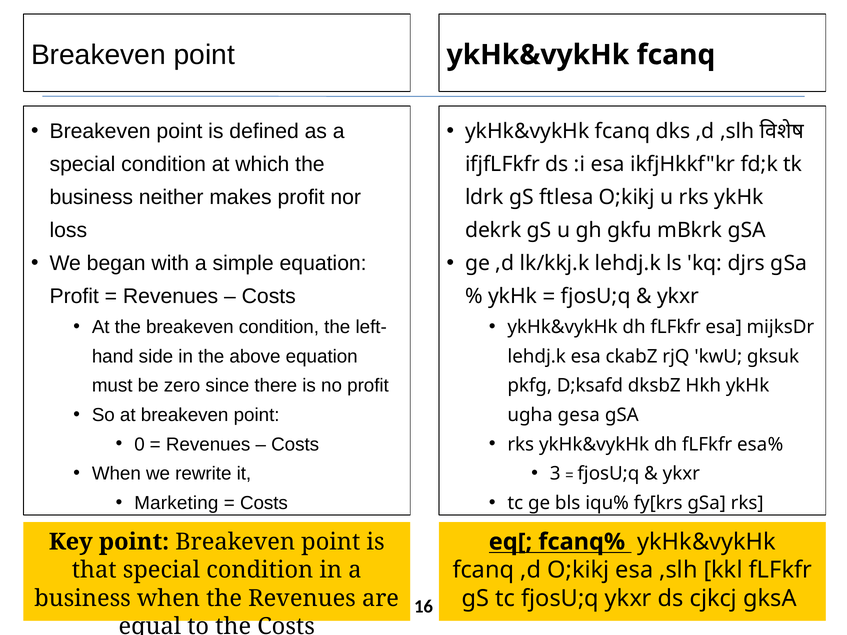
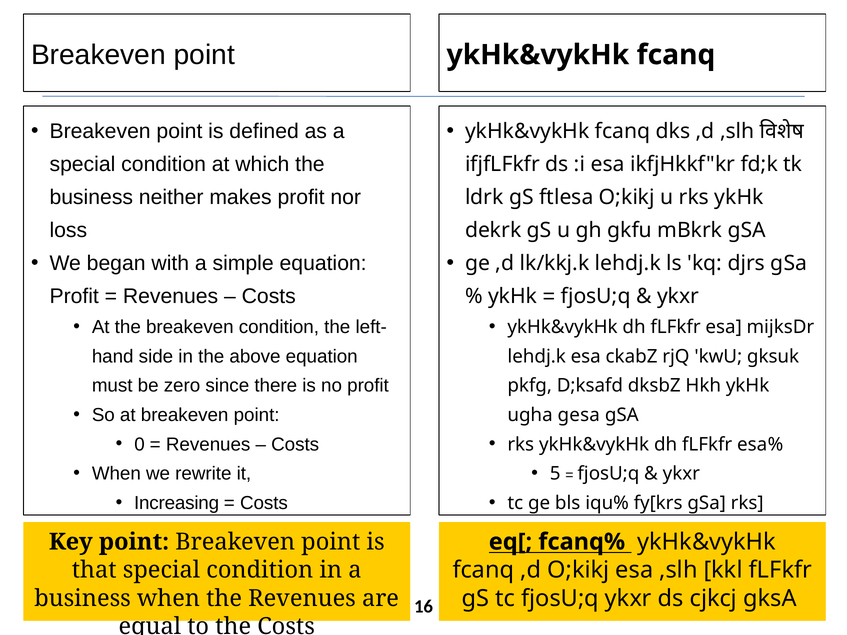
3: 3 -> 5 (555, 474)
Marketing: Marketing -> Increasing (177, 503)
